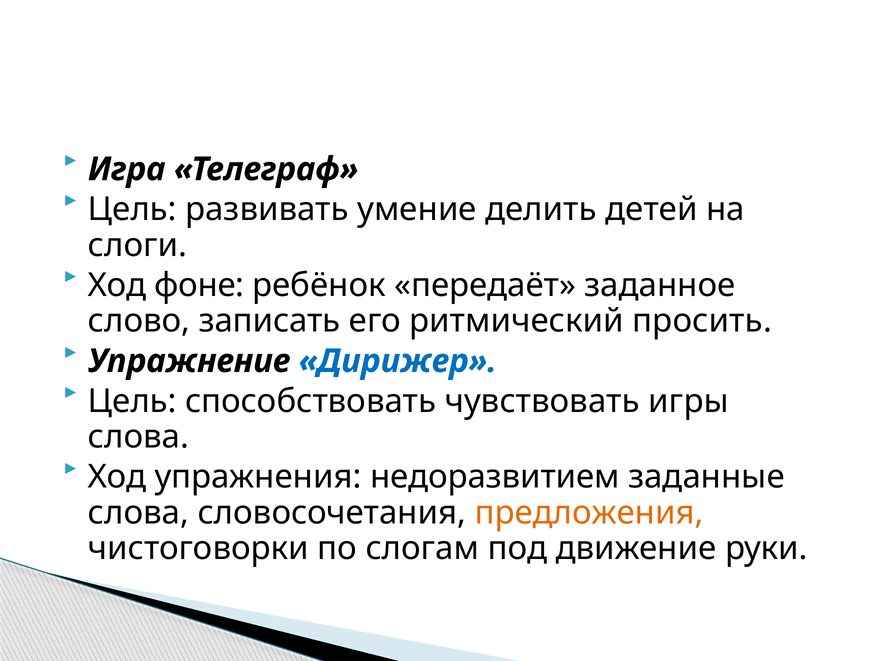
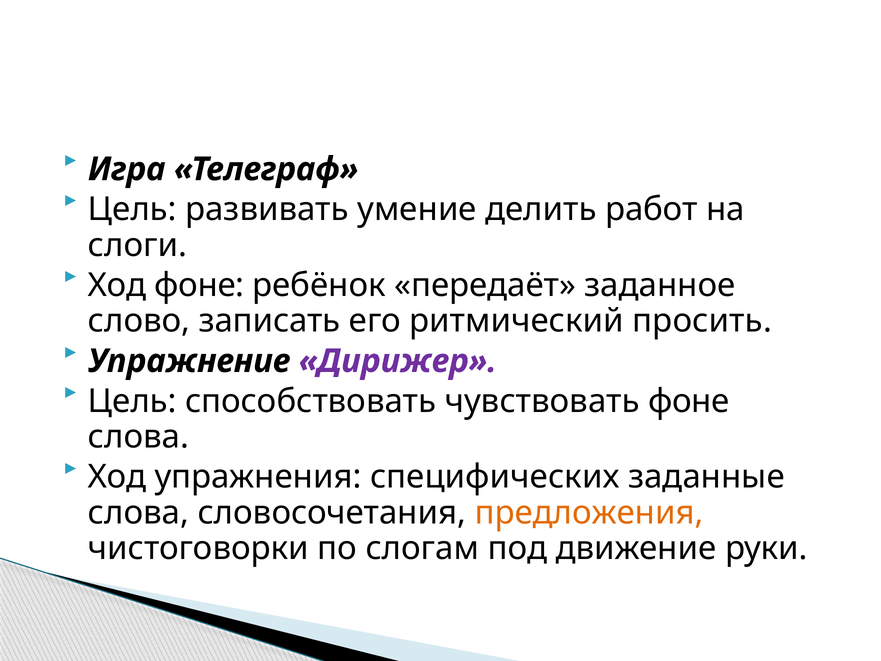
детей: детей -> работ (652, 209)
Дирижер colour: blue -> purple (398, 361)
чувствовать игры: игры -> фоне (689, 401)
недоразвитием: недоразвитием -> специфических (495, 477)
